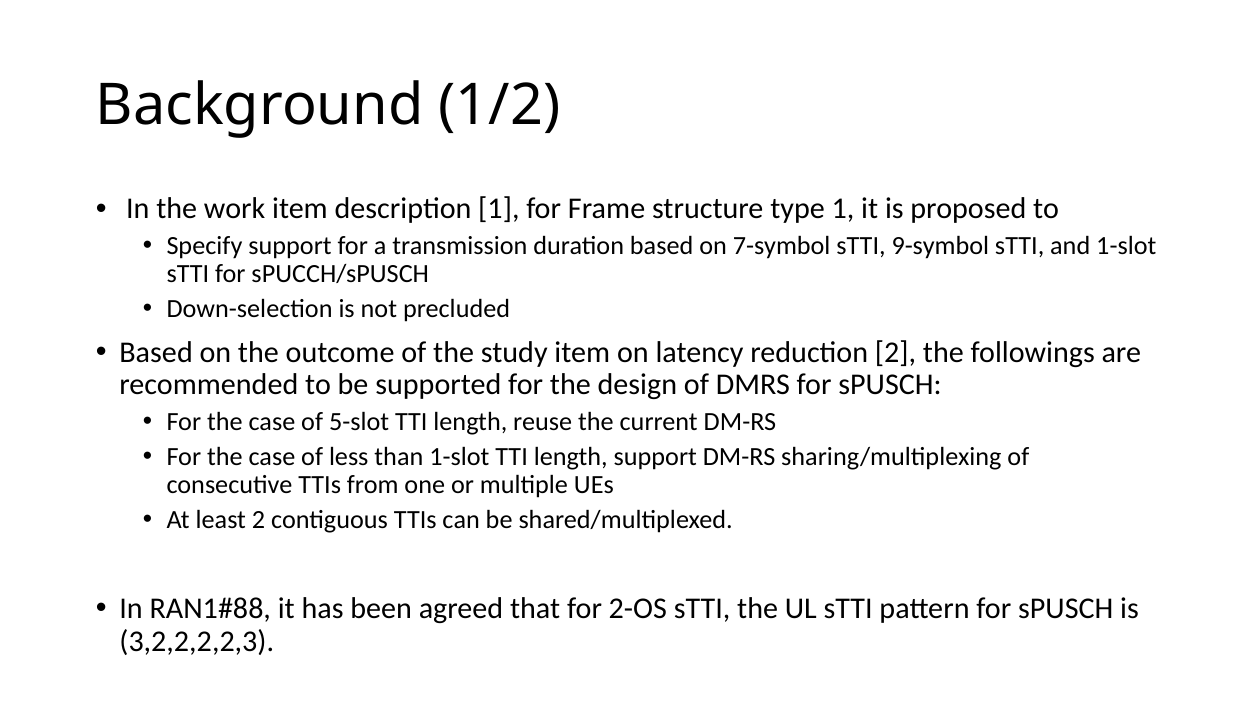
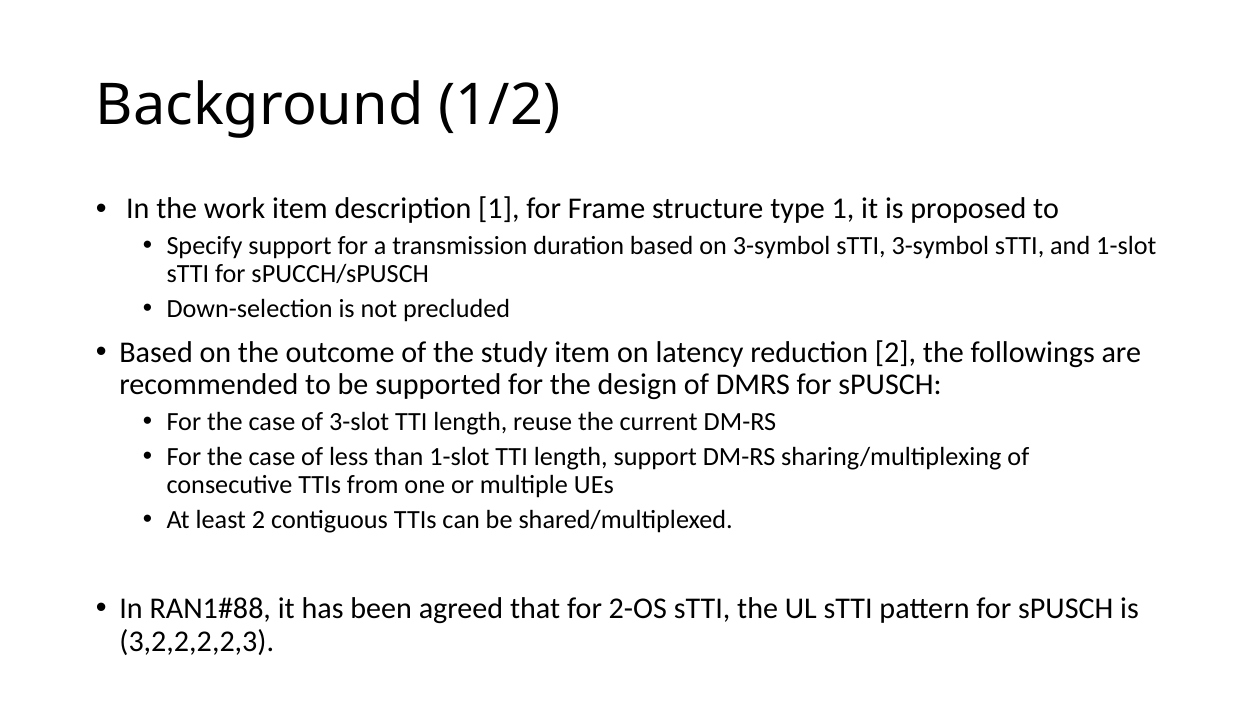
on 7-symbol: 7-symbol -> 3-symbol (782, 246)
sTTI 9-symbol: 9-symbol -> 3-symbol (940, 246)
5-slot: 5-slot -> 3-slot (359, 422)
